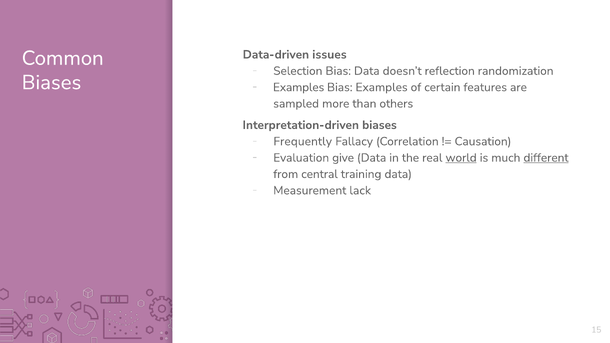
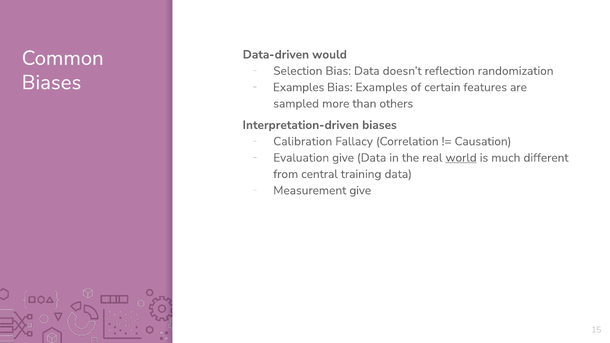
issues: issues -> would (330, 55)
Frequently: Frequently -> Calibration (303, 141)
different underline: present -> none (546, 158)
Measurement lack: lack -> give (360, 190)
